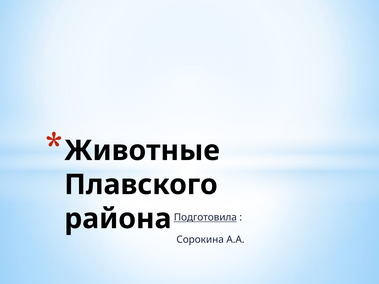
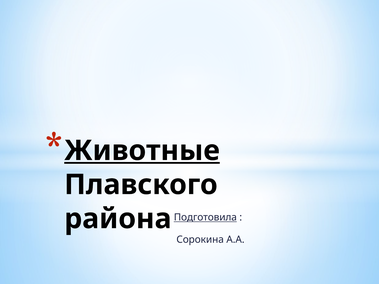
Животные underline: none -> present (142, 151)
